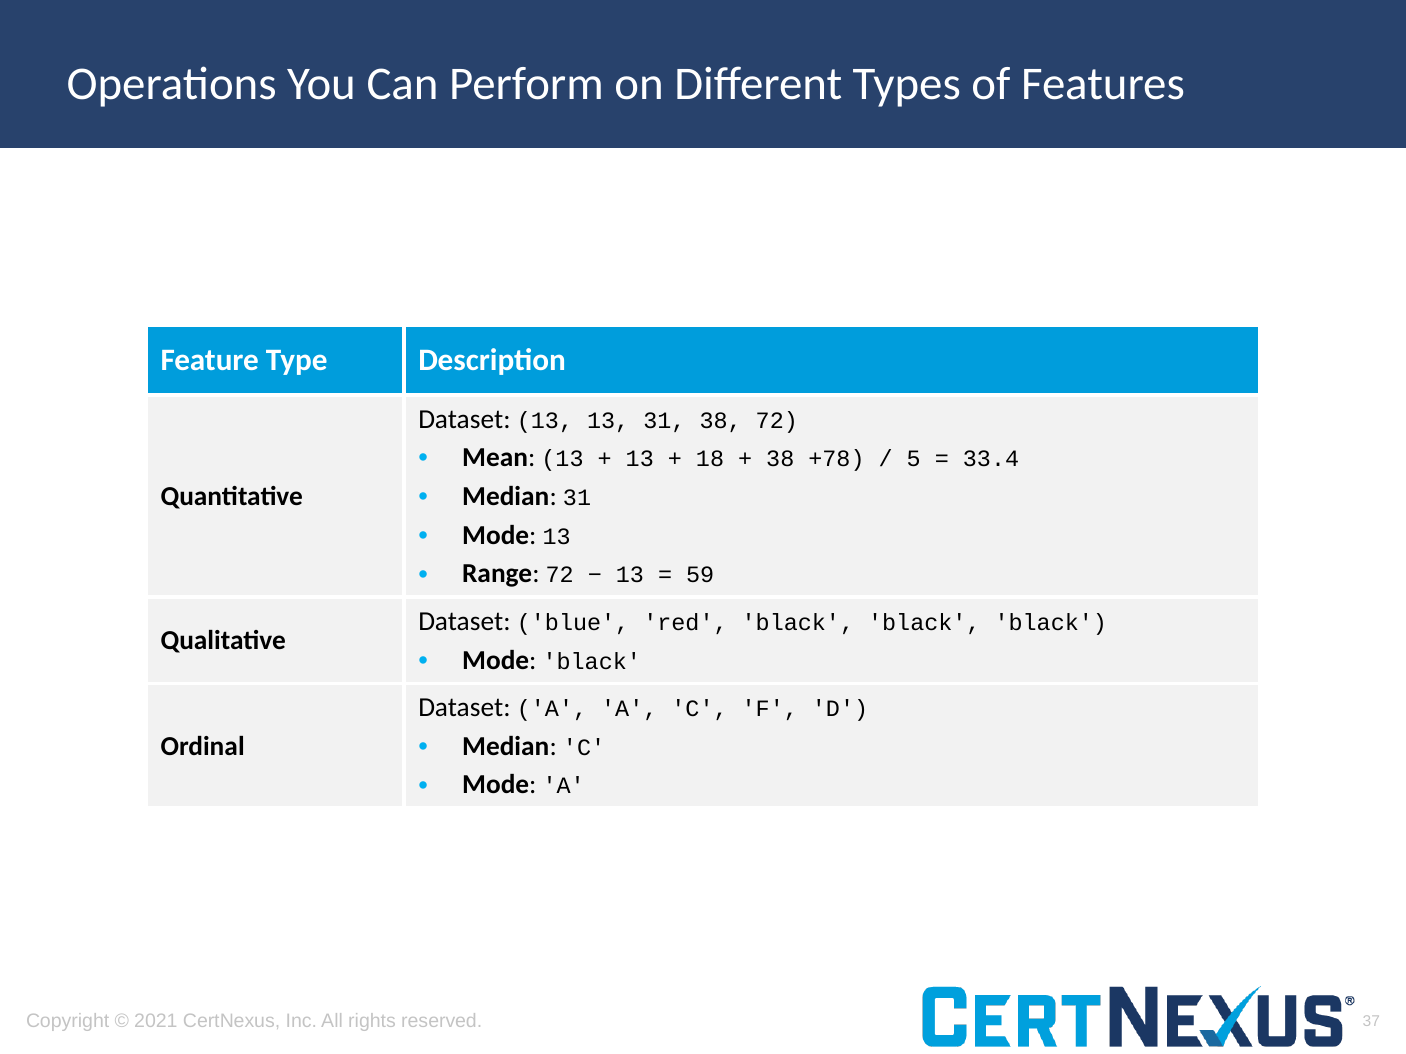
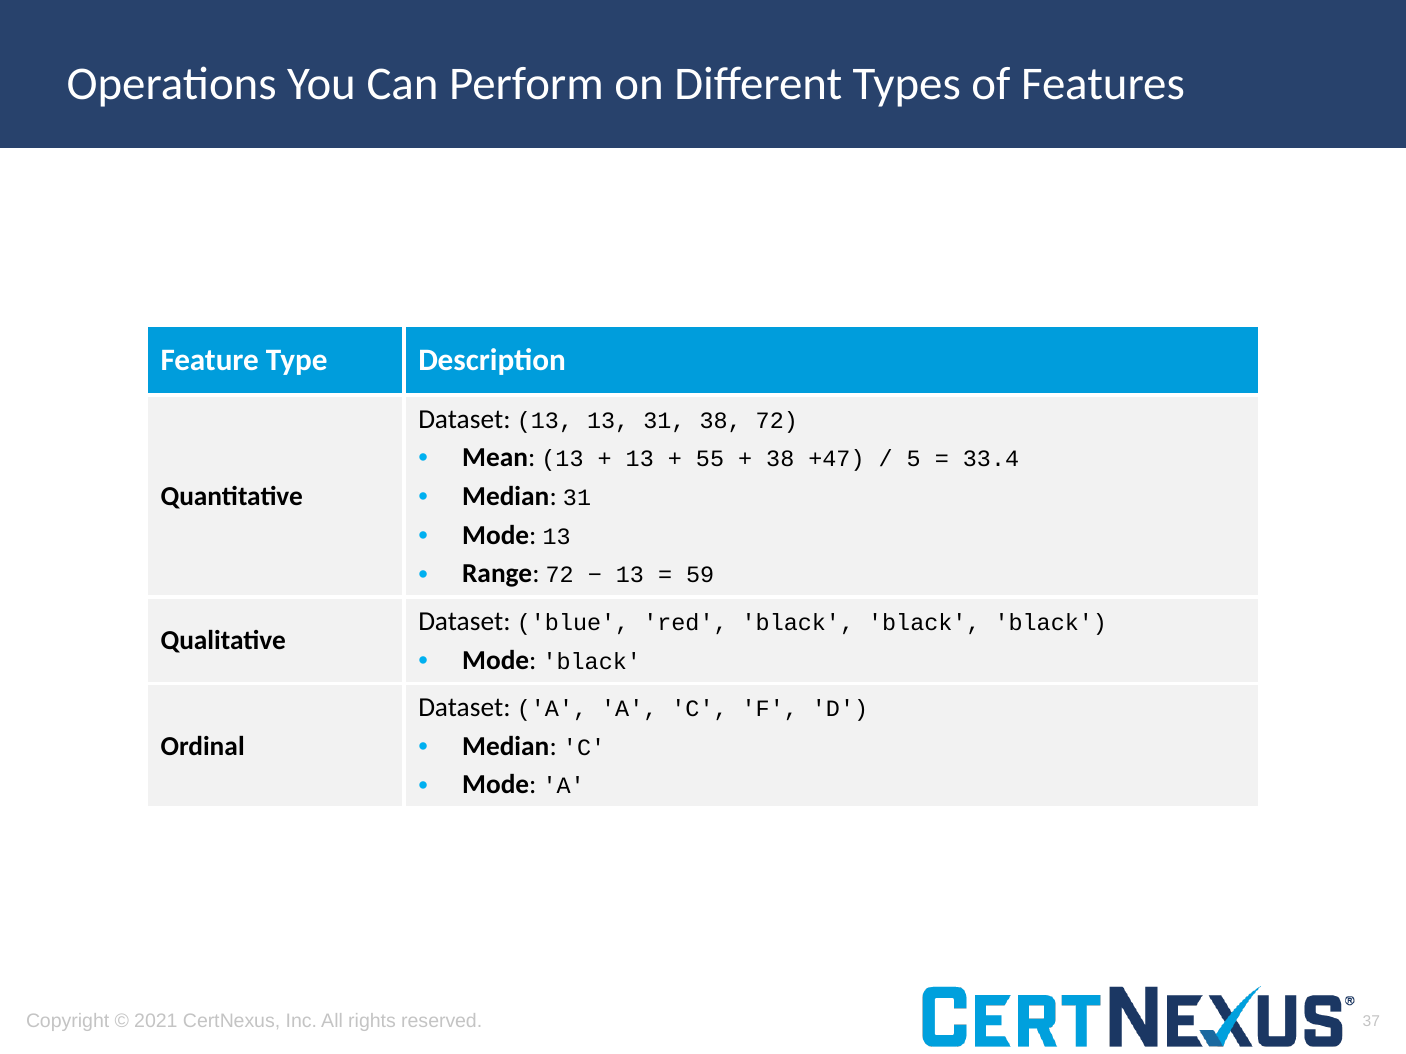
18: 18 -> 55 (710, 459)
+78: +78 -> +47 (836, 459)
